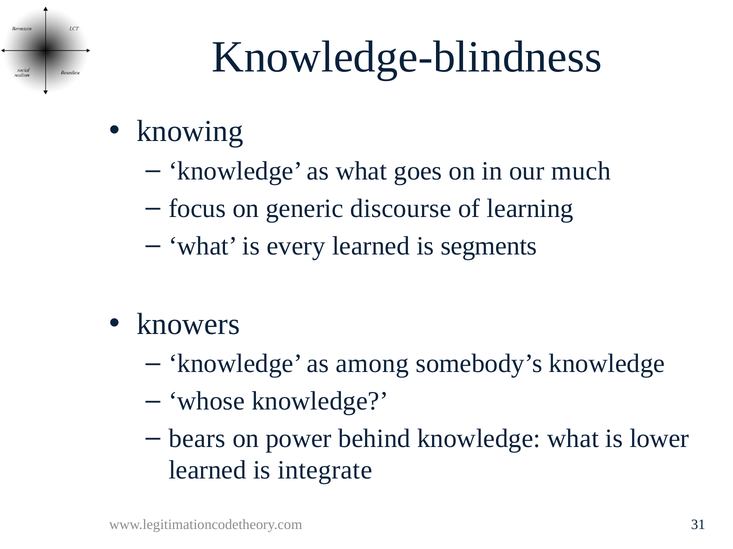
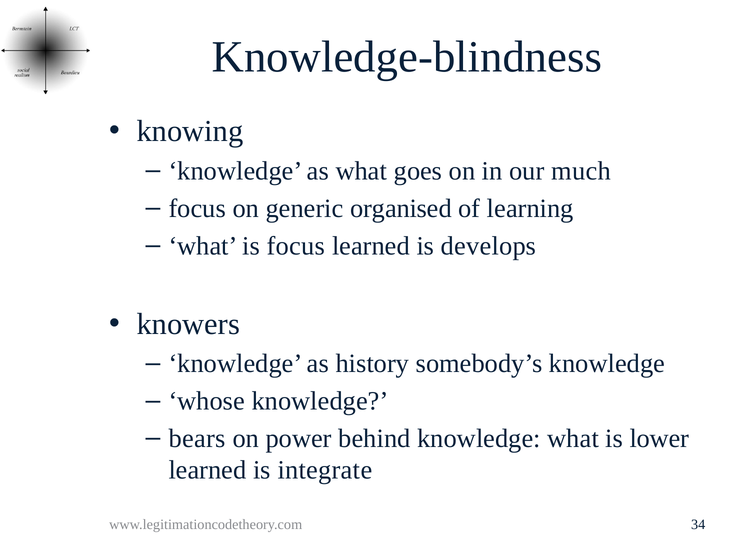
discourse: discourse -> organised (401, 209)
is every: every -> focus (296, 246)
segments: segments -> develops (489, 246)
among: among -> history (372, 364)
31: 31 -> 34 (698, 525)
